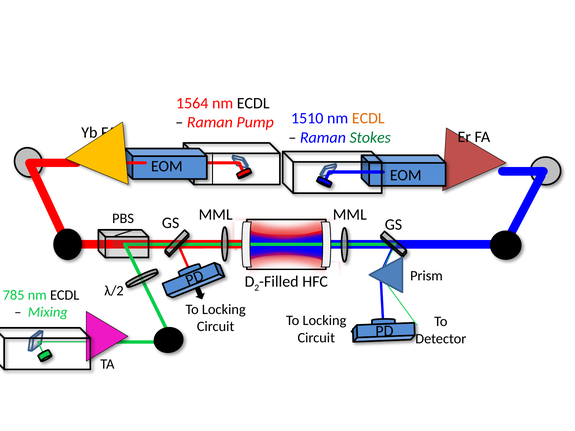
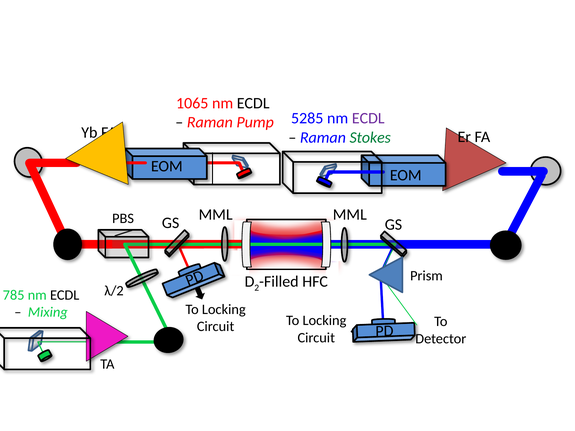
1564: 1564 -> 1065 (192, 103)
1510: 1510 -> 5285 (307, 118)
ECDL colour: orange -> purple (368, 118)
